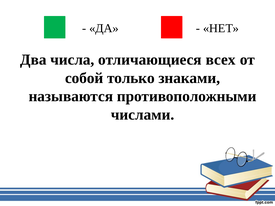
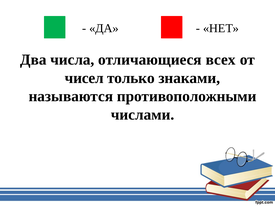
собой: собой -> чисел (84, 78)
